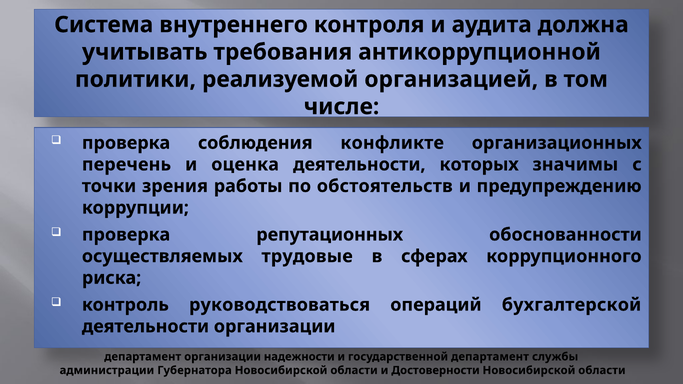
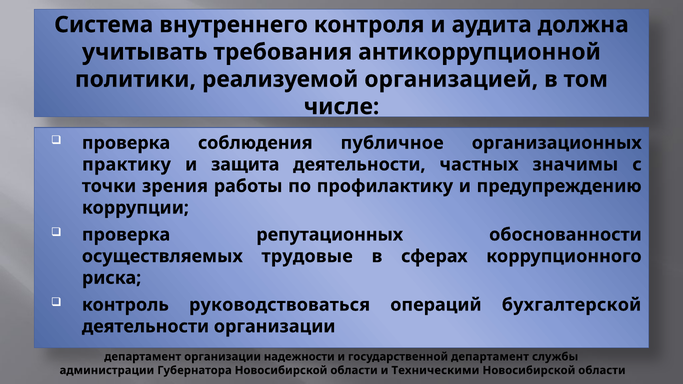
конфликте: конфликте -> публичное (392, 143)
перечень: перечень -> практику (126, 165)
оценка: оценка -> защита (245, 165)
которых: которых -> частных (479, 165)
обстоятельств: обстоятельств -> профилактику (385, 186)
Достоверности: Достоверности -> Техническими (435, 370)
